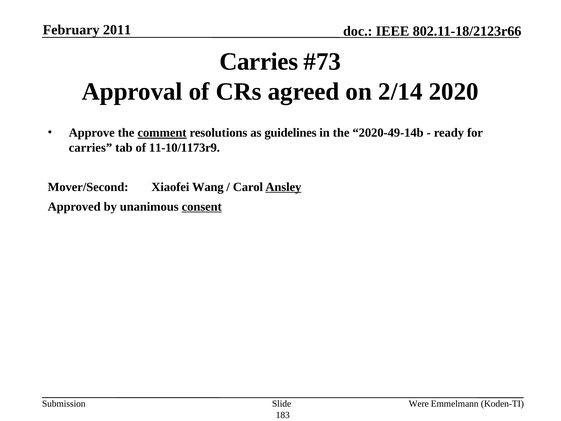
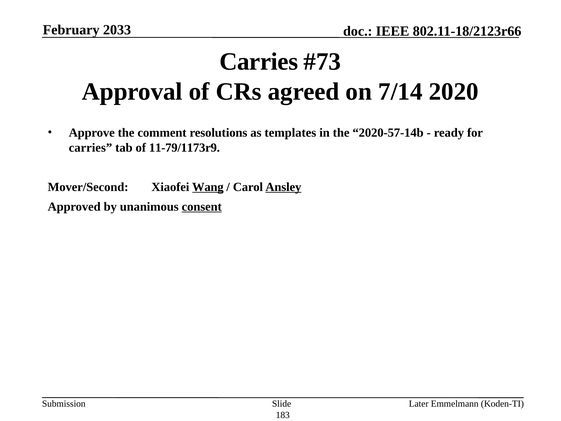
2011: 2011 -> 2033 (117, 30)
2/14: 2/14 -> 7/14 (400, 91)
comment underline: present -> none (162, 133)
guidelines: guidelines -> templates (290, 133)
2020-49-14b: 2020-49-14b -> 2020-57-14b (388, 133)
11-10/1173r9: 11-10/1173r9 -> 11-79/1173r9 (184, 148)
Wang underline: none -> present (208, 187)
Were: Were -> Later (419, 404)
